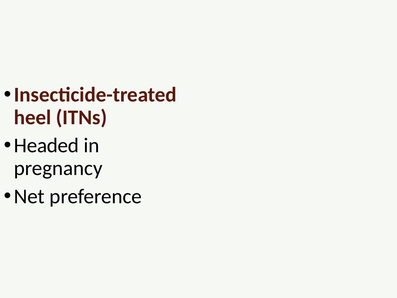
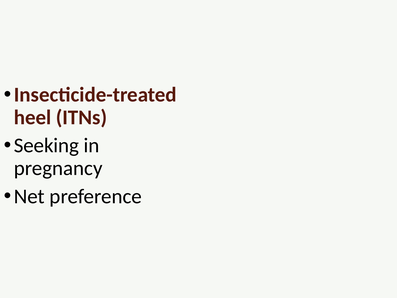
Headed: Headed -> Seeking (46, 145)
